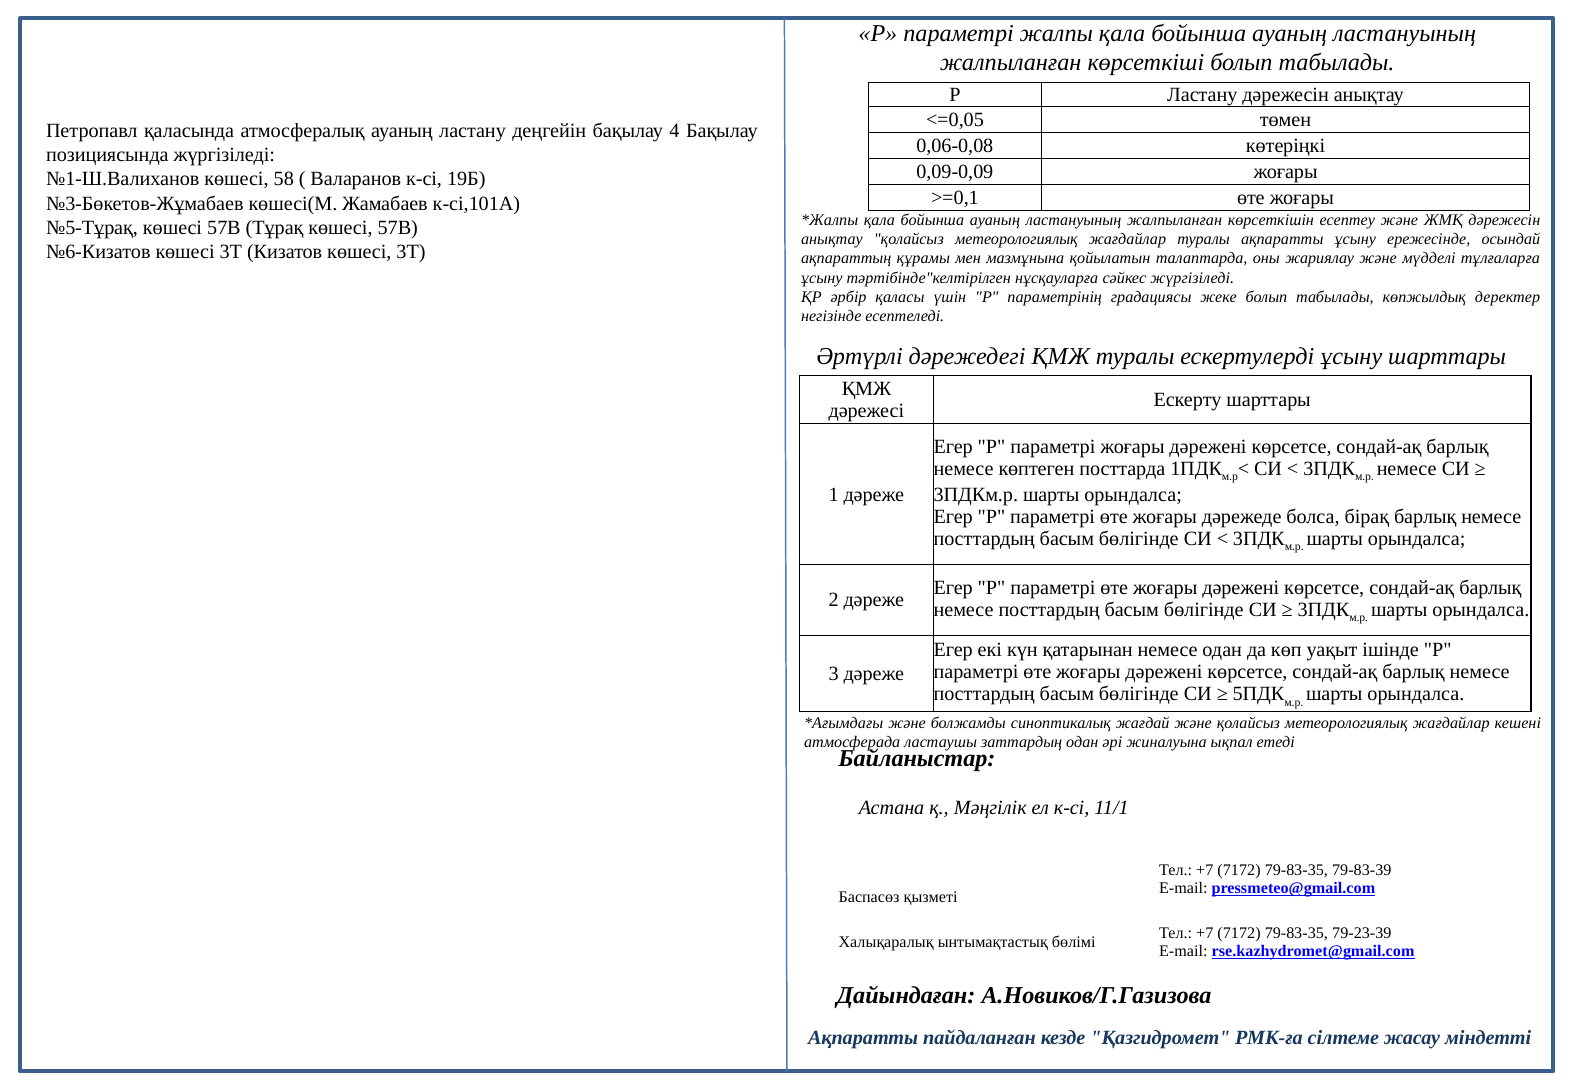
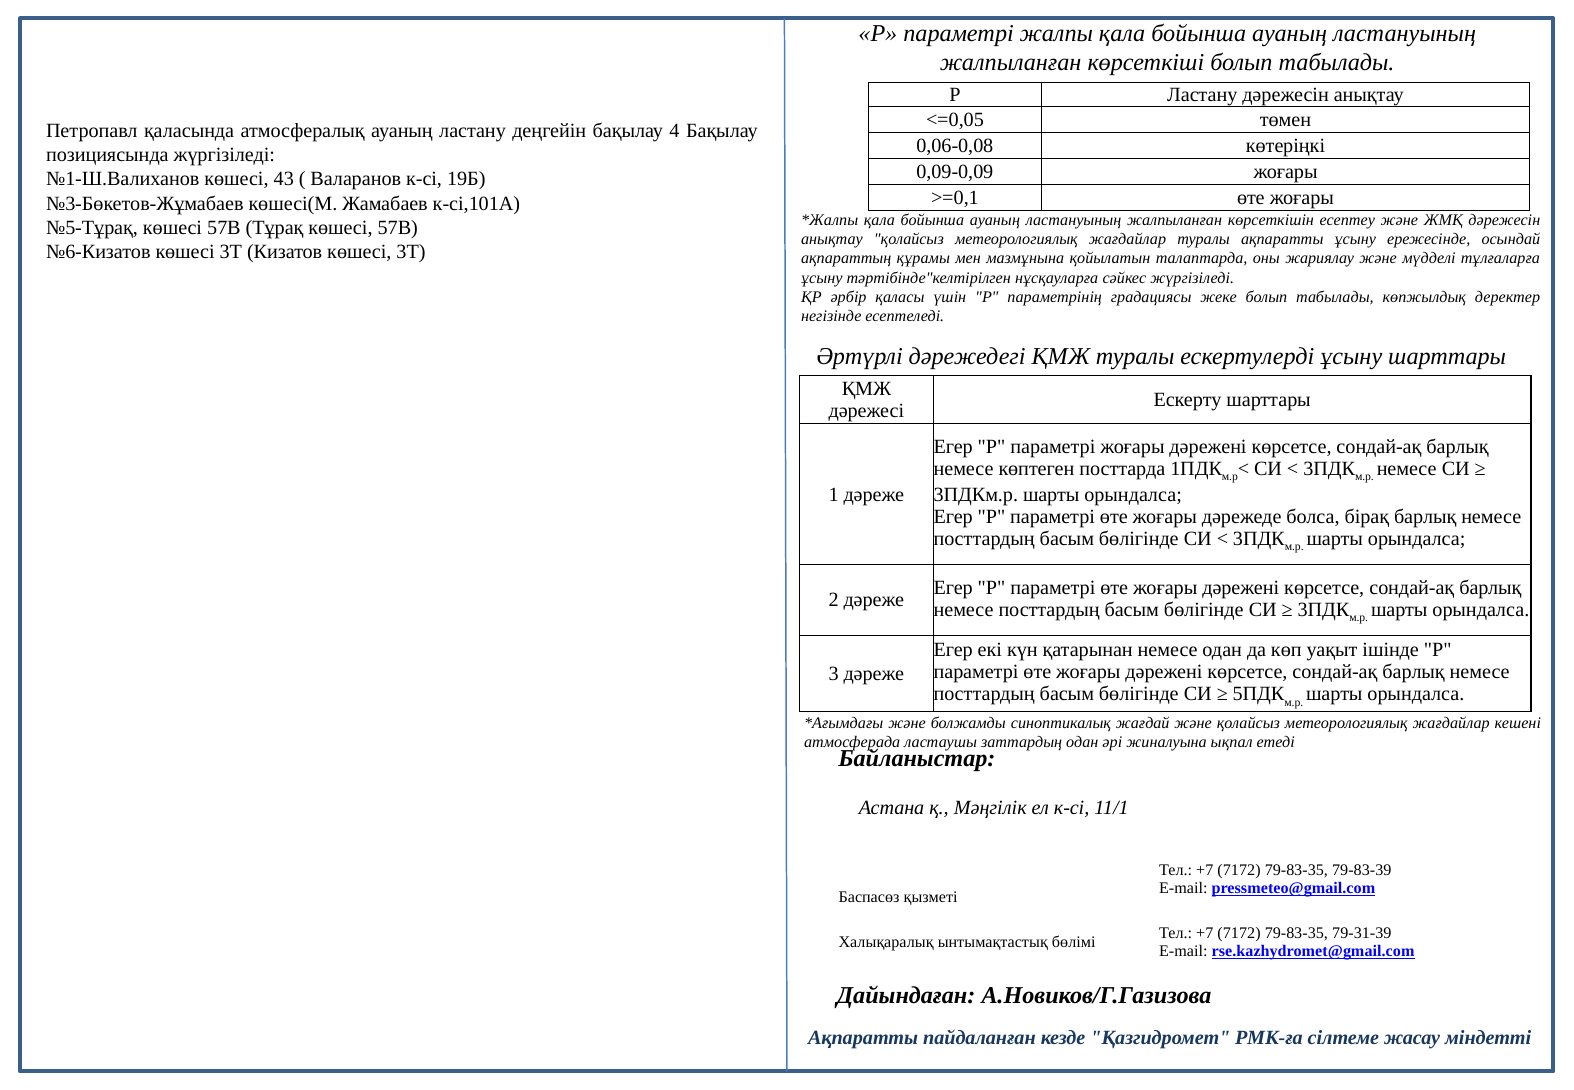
58: 58 -> 43 (284, 179)
79-23-39: 79-23-39 -> 79-31-39 (1362, 933)
